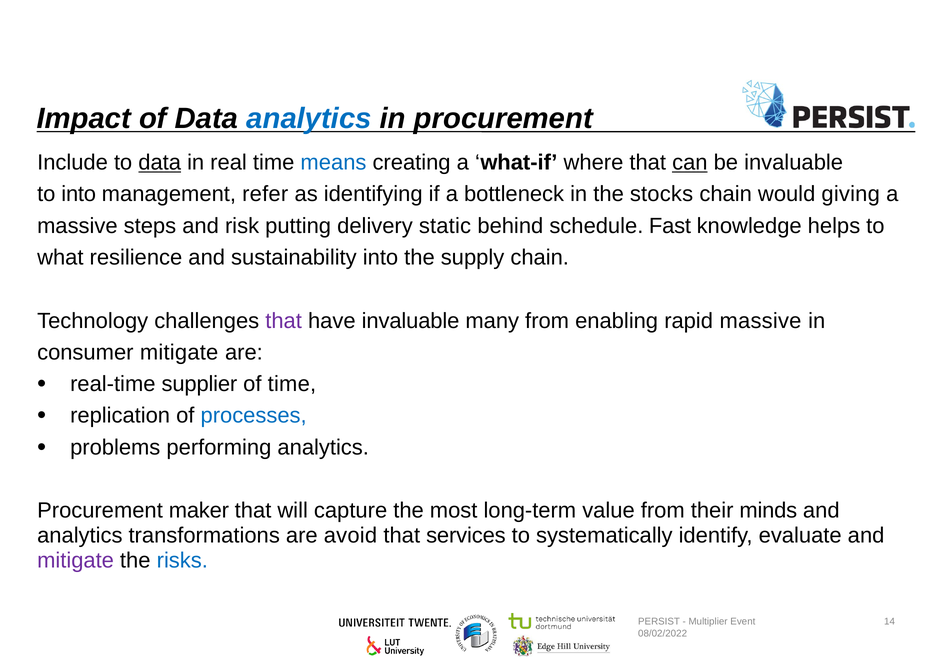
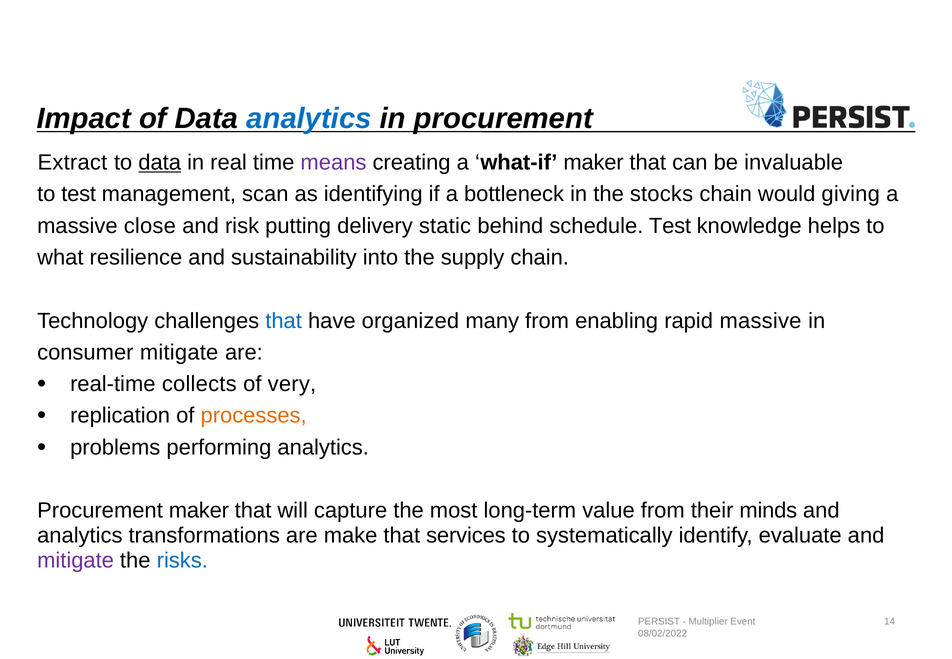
Include: Include -> Extract (72, 163)
means colour: blue -> purple (333, 163)
what-if where: where -> maker (594, 163)
can underline: present -> none (690, 163)
to into: into -> test (79, 194)
refer: refer -> scan (265, 194)
steps: steps -> close (150, 226)
schedule Fast: Fast -> Test (670, 226)
that colour: purple -> blue (284, 321)
have invaluable: invaluable -> organized (410, 321)
supplier: supplier -> collects (199, 384)
of time: time -> very (292, 384)
processes colour: blue -> orange (254, 416)
avoid: avoid -> make (351, 536)
